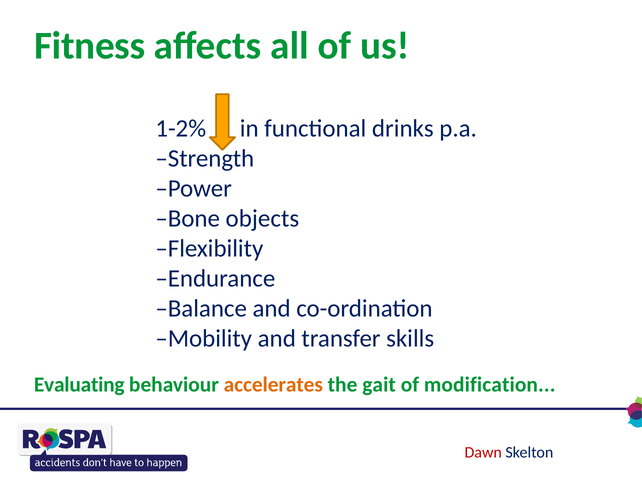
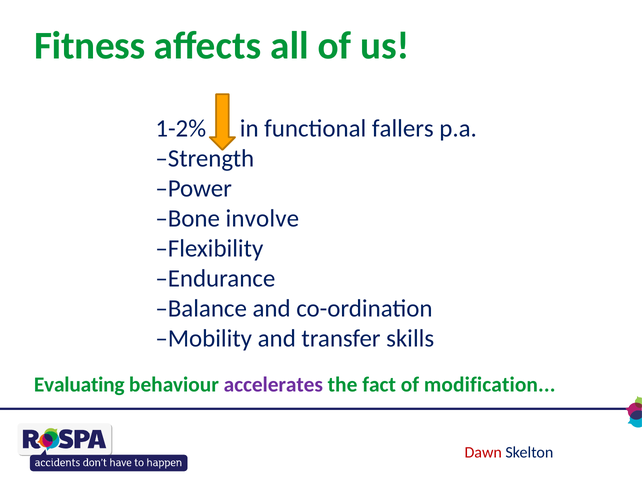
drinks: drinks -> fallers (403, 128)
objects: objects -> involve (262, 218)
accelerates colour: orange -> purple (273, 384)
gait: gait -> fact (379, 384)
